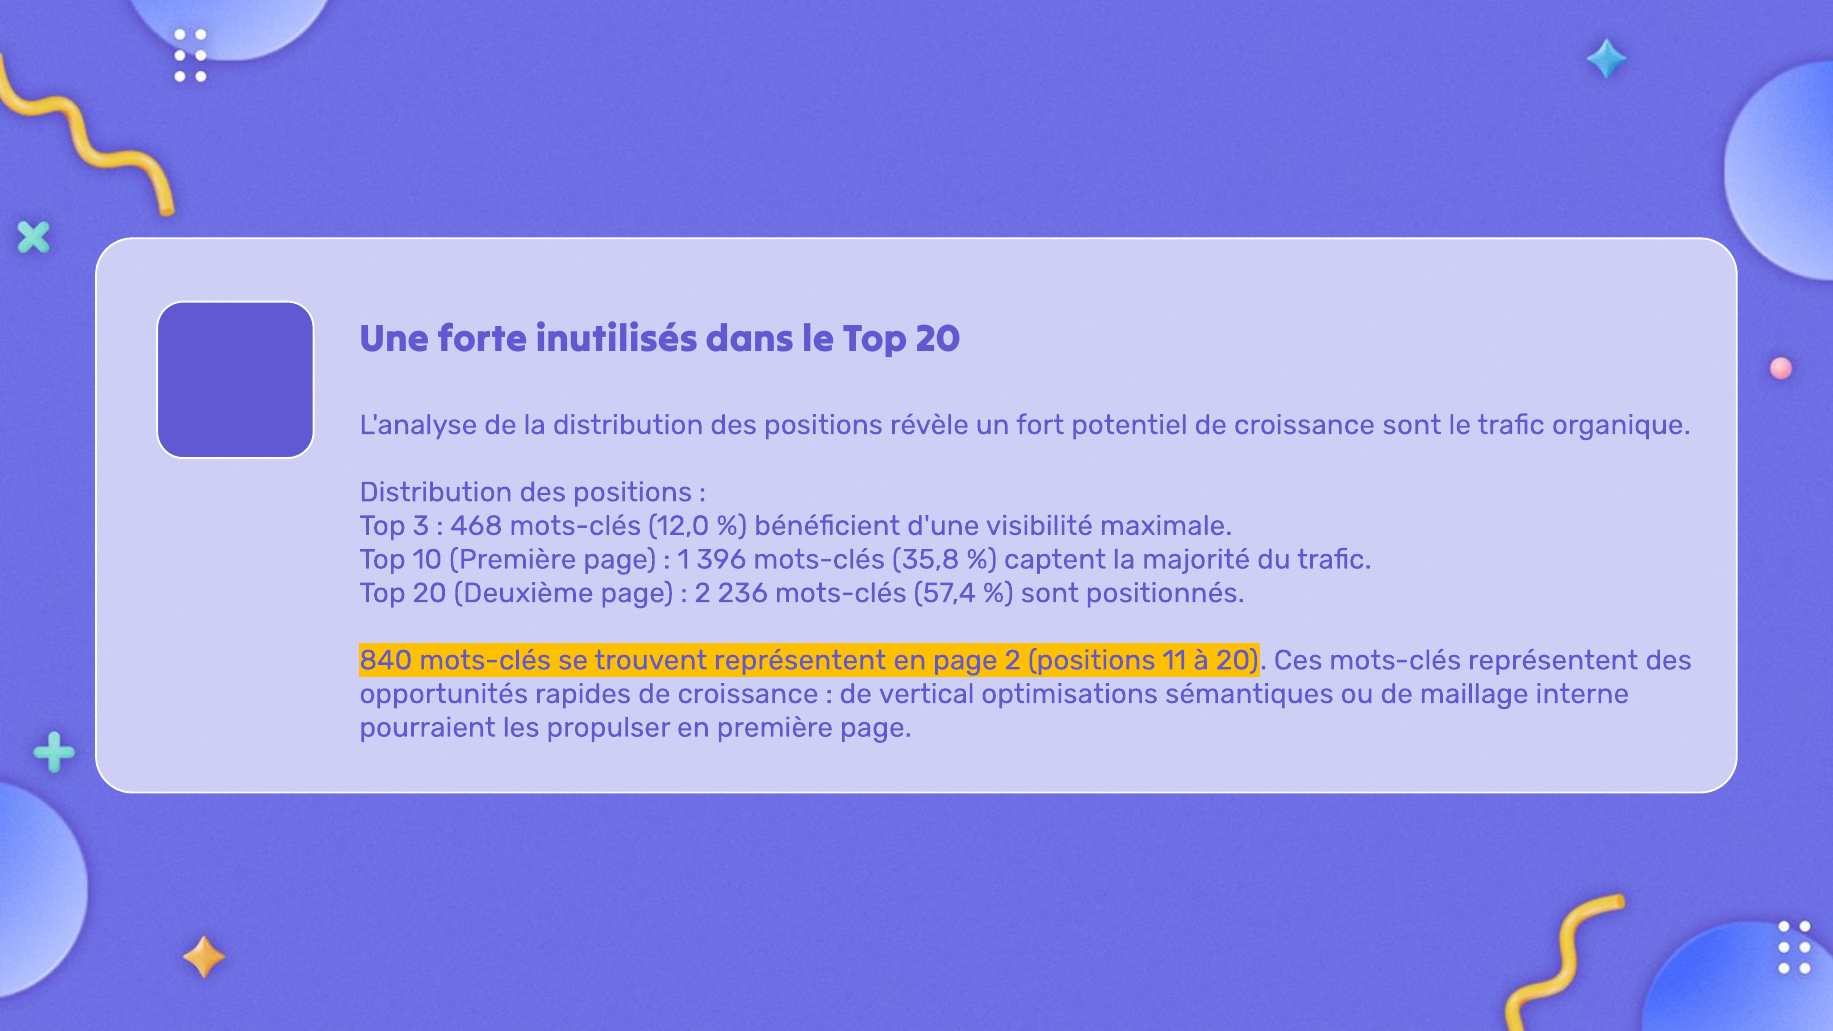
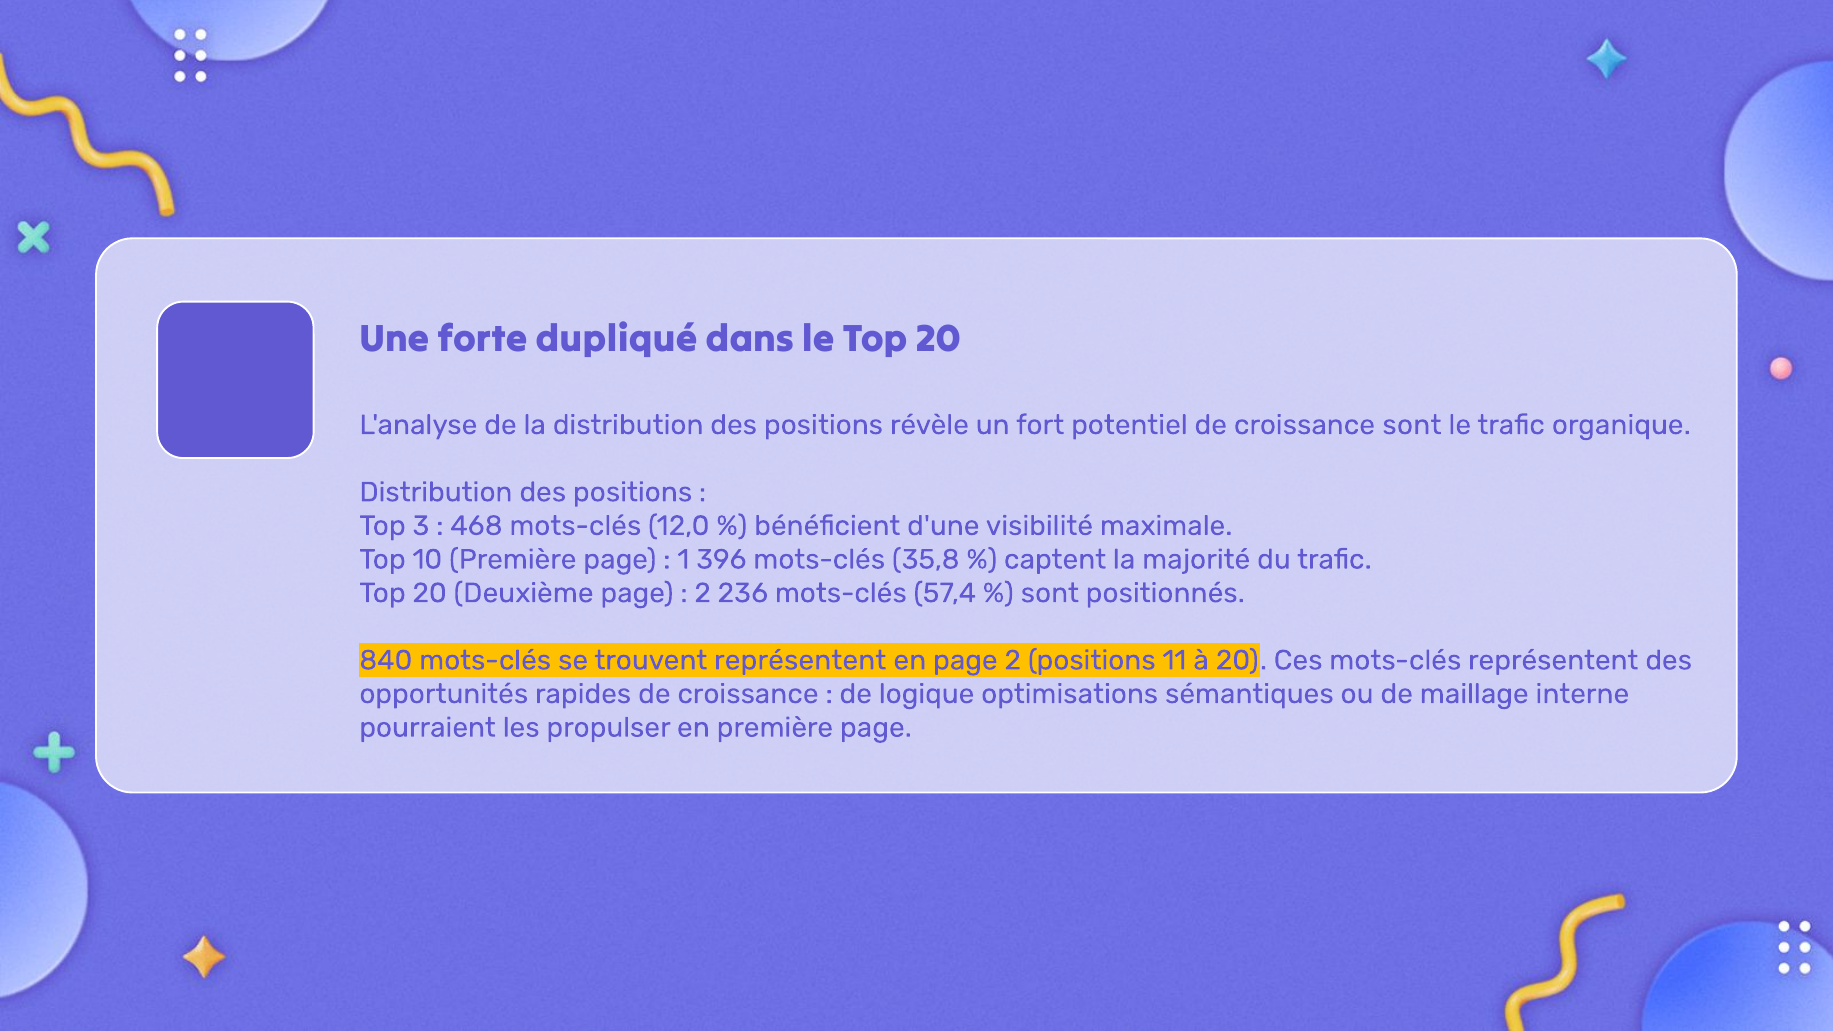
inutilisés: inutilisés -> dupliqué (617, 339)
vertical: vertical -> logique (927, 694)
